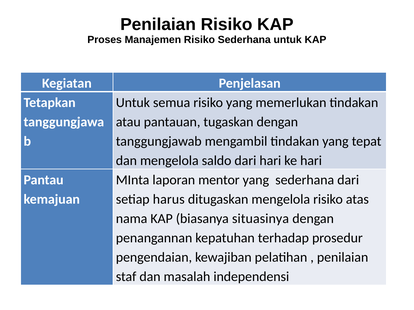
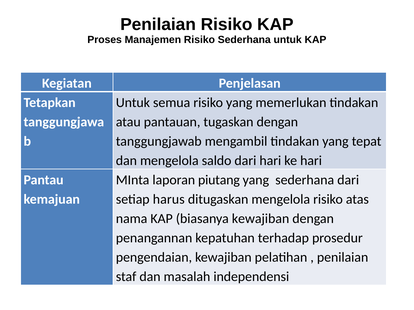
mentor: mentor -> piutang (219, 180)
biasanya situasinya: situasinya -> kewajiban (261, 219)
